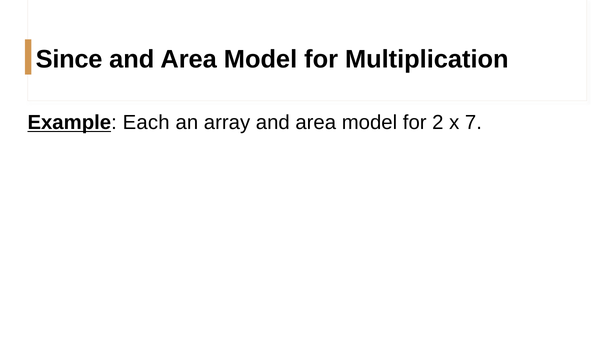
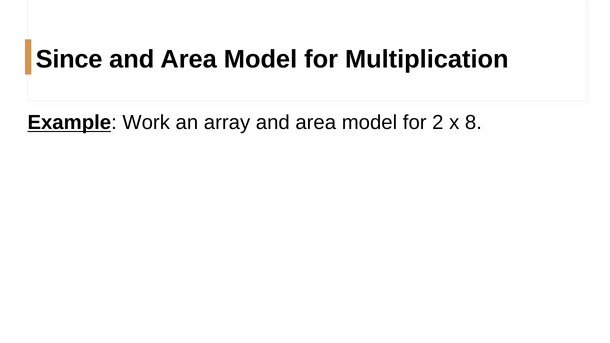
Each: Each -> Work (146, 123)
7: 7 -> 8 (473, 123)
